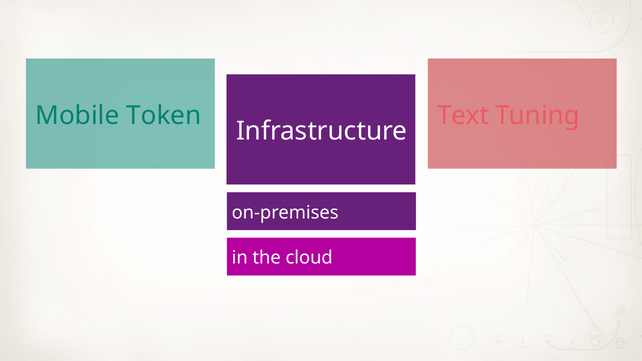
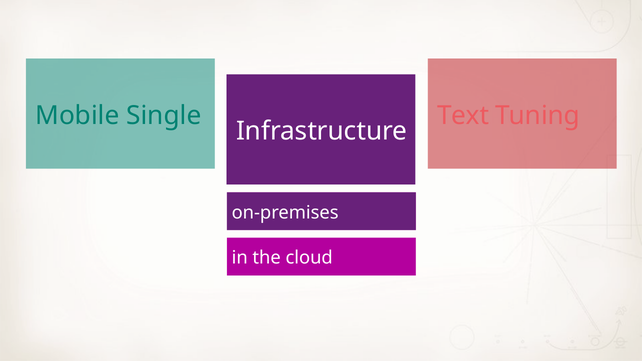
Token: Token -> Single (164, 116)
